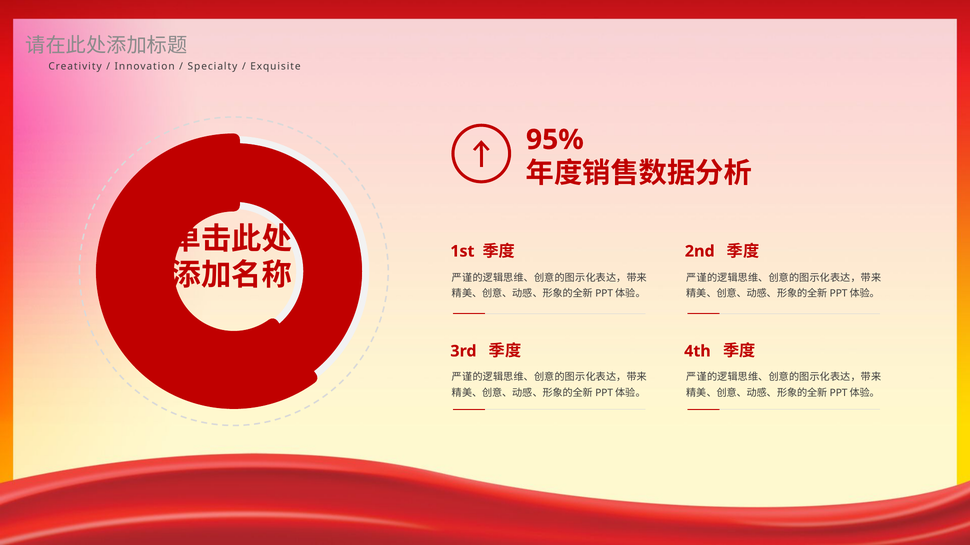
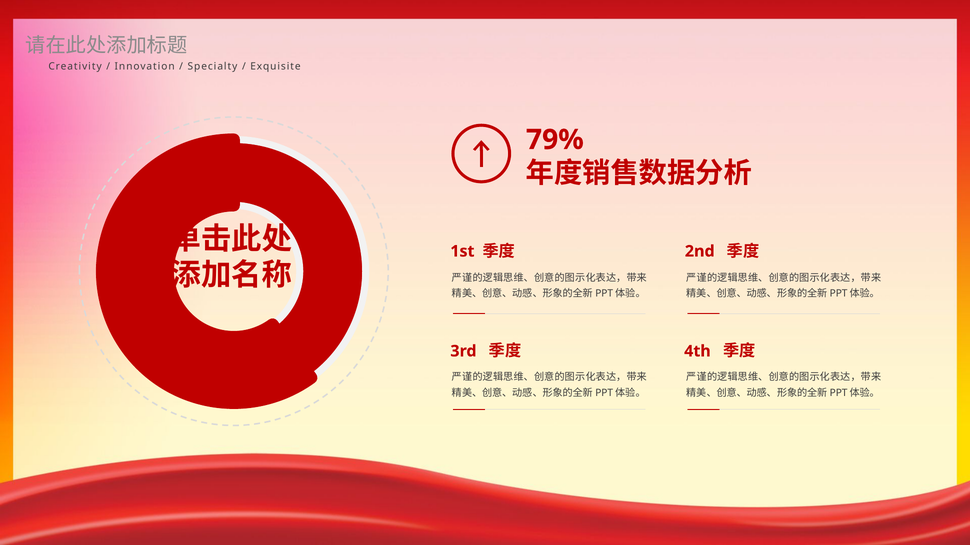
95%: 95% -> 79% (555, 140)
